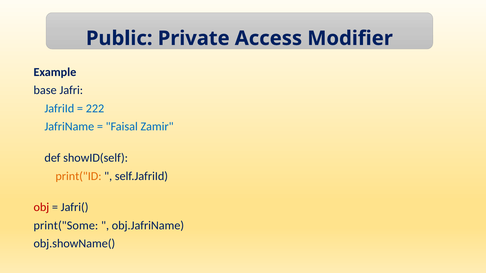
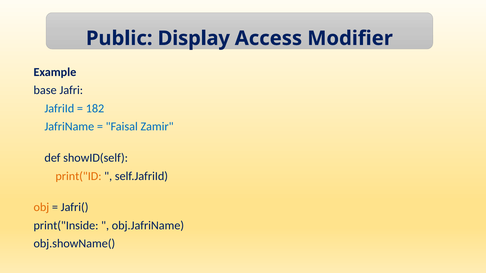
Private: Private -> Display (194, 38)
222: 222 -> 182 (95, 109)
obj colour: red -> orange (41, 208)
print("Some: print("Some -> print("Inside (66, 226)
